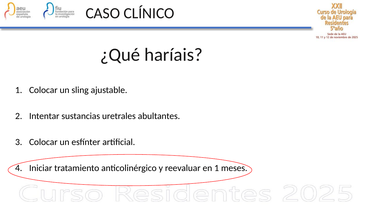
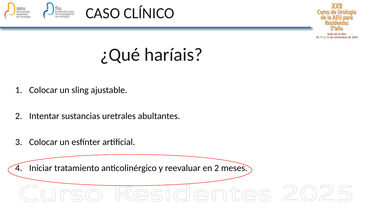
en 1: 1 -> 2 (217, 168)
